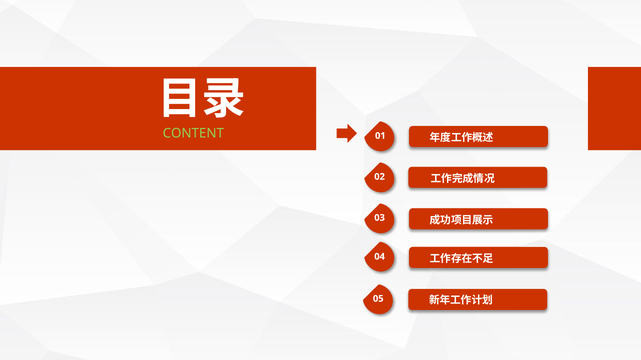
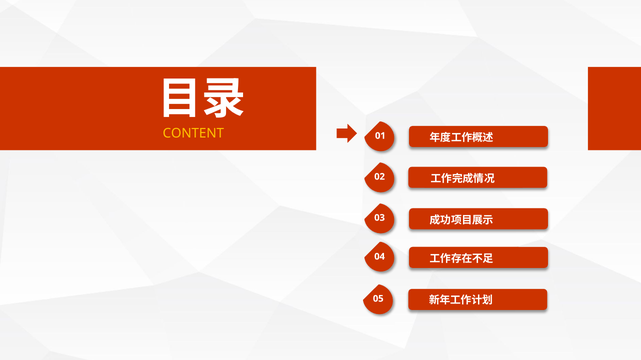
CONTENT colour: light green -> yellow (193, 134)
